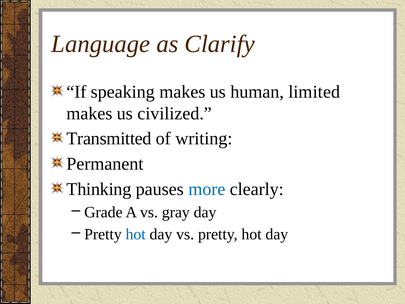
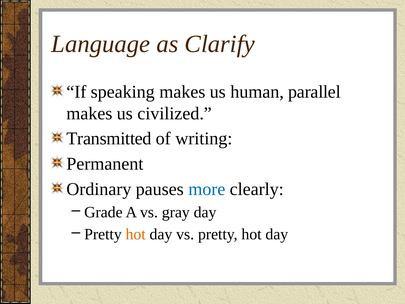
limited: limited -> parallel (314, 92)
Thinking: Thinking -> Ordinary (99, 189)
hot colour: blue -> orange (136, 234)
